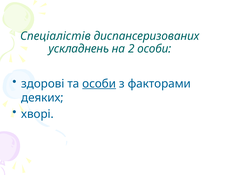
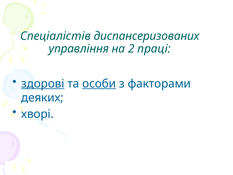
ускладнень: ускладнень -> управління (79, 49)
2 особи: особи -> праці (154, 49)
здорові underline: none -> present (43, 84)
